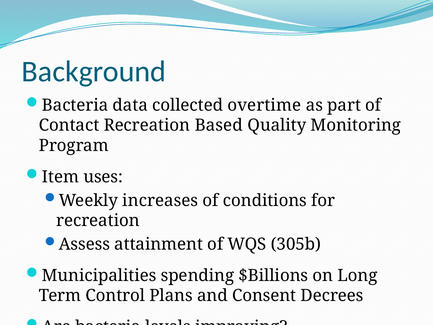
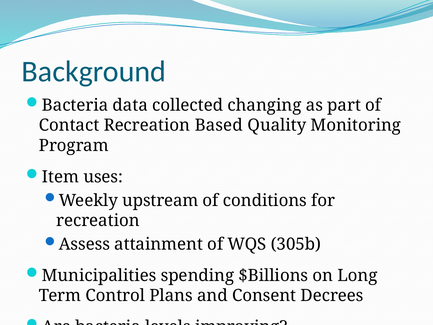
overtime: overtime -> changing (264, 105)
increases: increases -> upstream (160, 200)
